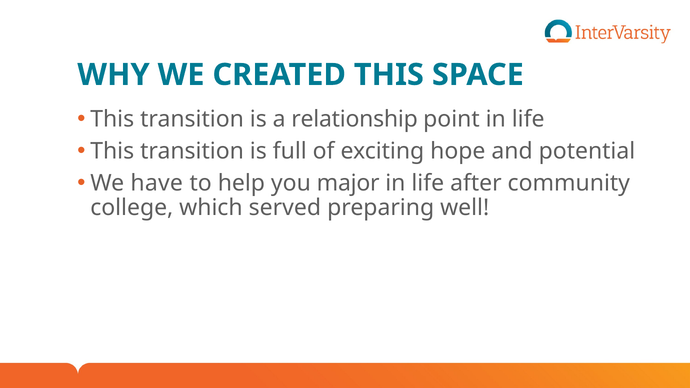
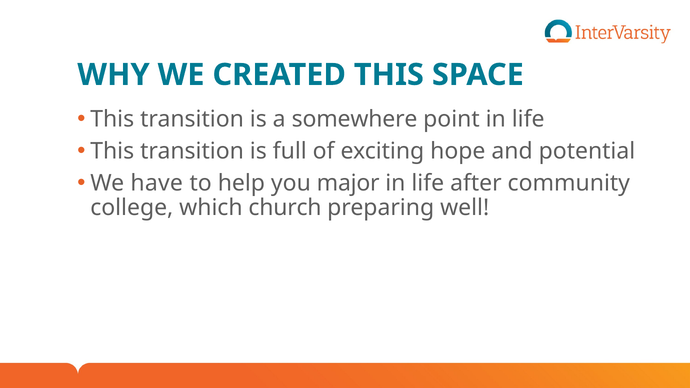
relationship: relationship -> somewhere (355, 119)
served: served -> church (285, 208)
